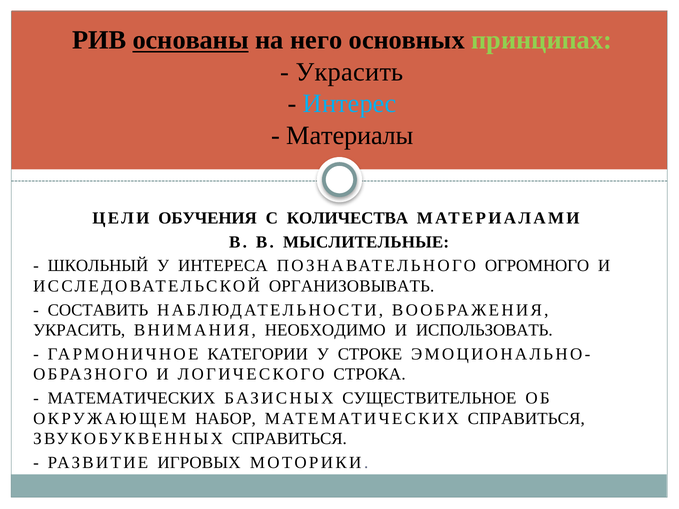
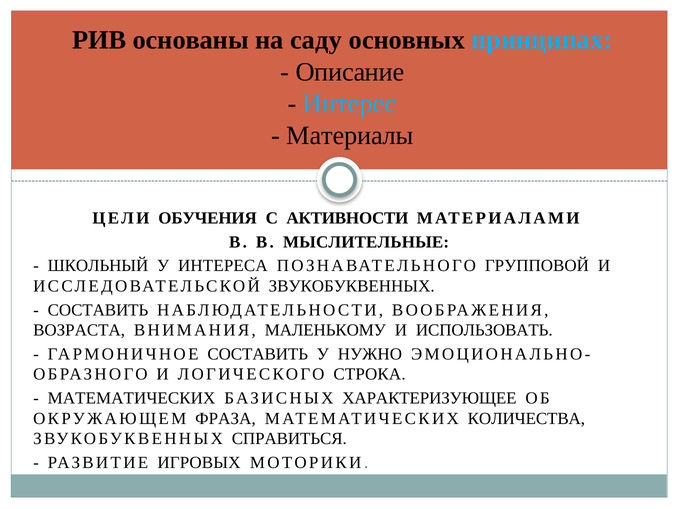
основаны underline: present -> none (191, 40)
него: него -> саду (316, 40)
принципах colour: light green -> light blue (542, 40)
Украсить: Украсить -> Описание (350, 72)
КОЛИЧЕСТВА: КОЛИЧЕСТВА -> АКТИВНОСТИ (347, 218)
ОГРОМНОГО: ОГРОМНОГО -> ГРУППОВОЙ (537, 266)
ИССЛЕДОВАТЕЛЬСКОЙ ОРГАНИЗОВЫВАТЬ: ОРГАНИЗОВЫВАТЬ -> ЗВУКОБУКВЕННЫХ (352, 286)
УКРАСИТЬ: УКРАСИТЬ -> ВОЗРАСТА (79, 330)
НЕОБХОДИМО: НЕОБХОДИМО -> МАЛЕНЬКОМУ (325, 330)
ГАРМОНИЧНОЕ КАТЕГОРИИ: КАТЕГОРИИ -> СОСТАВИТЬ (258, 354)
СТРОКЕ: СТРОКЕ -> НУЖНО (370, 354)
СУЩЕСТВИТЕЛЬНОЕ: СУЩЕСТВИТЕЛЬНОЕ -> ХАРАКТЕРИЗУЮЩЕЕ (429, 398)
НАБОР: НАБОР -> ФРАЗА (225, 419)
МАТЕМАТИЧЕСКИХ СПРАВИТЬСЯ: СПРАВИТЬСЯ -> КОЛИЧЕСТВА (526, 419)
